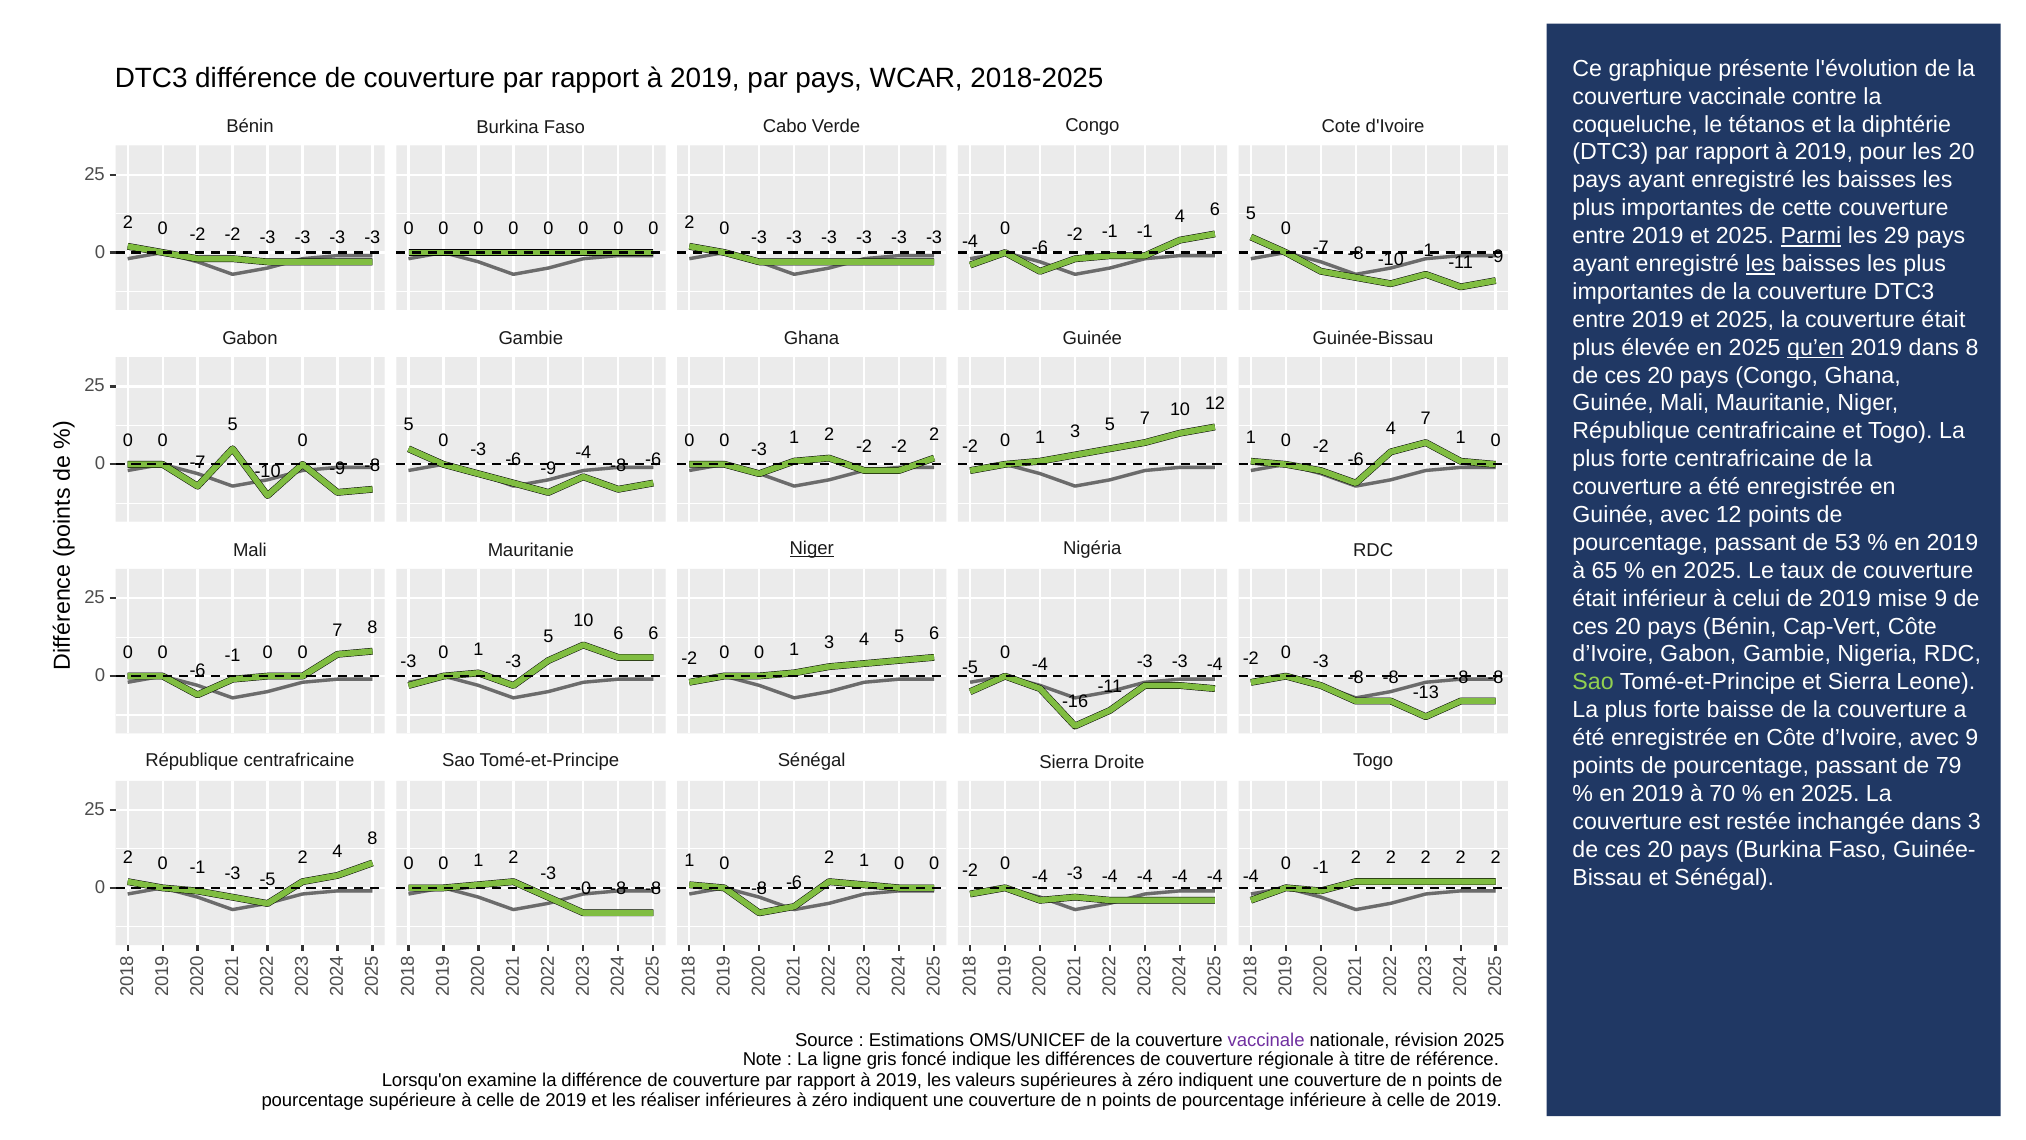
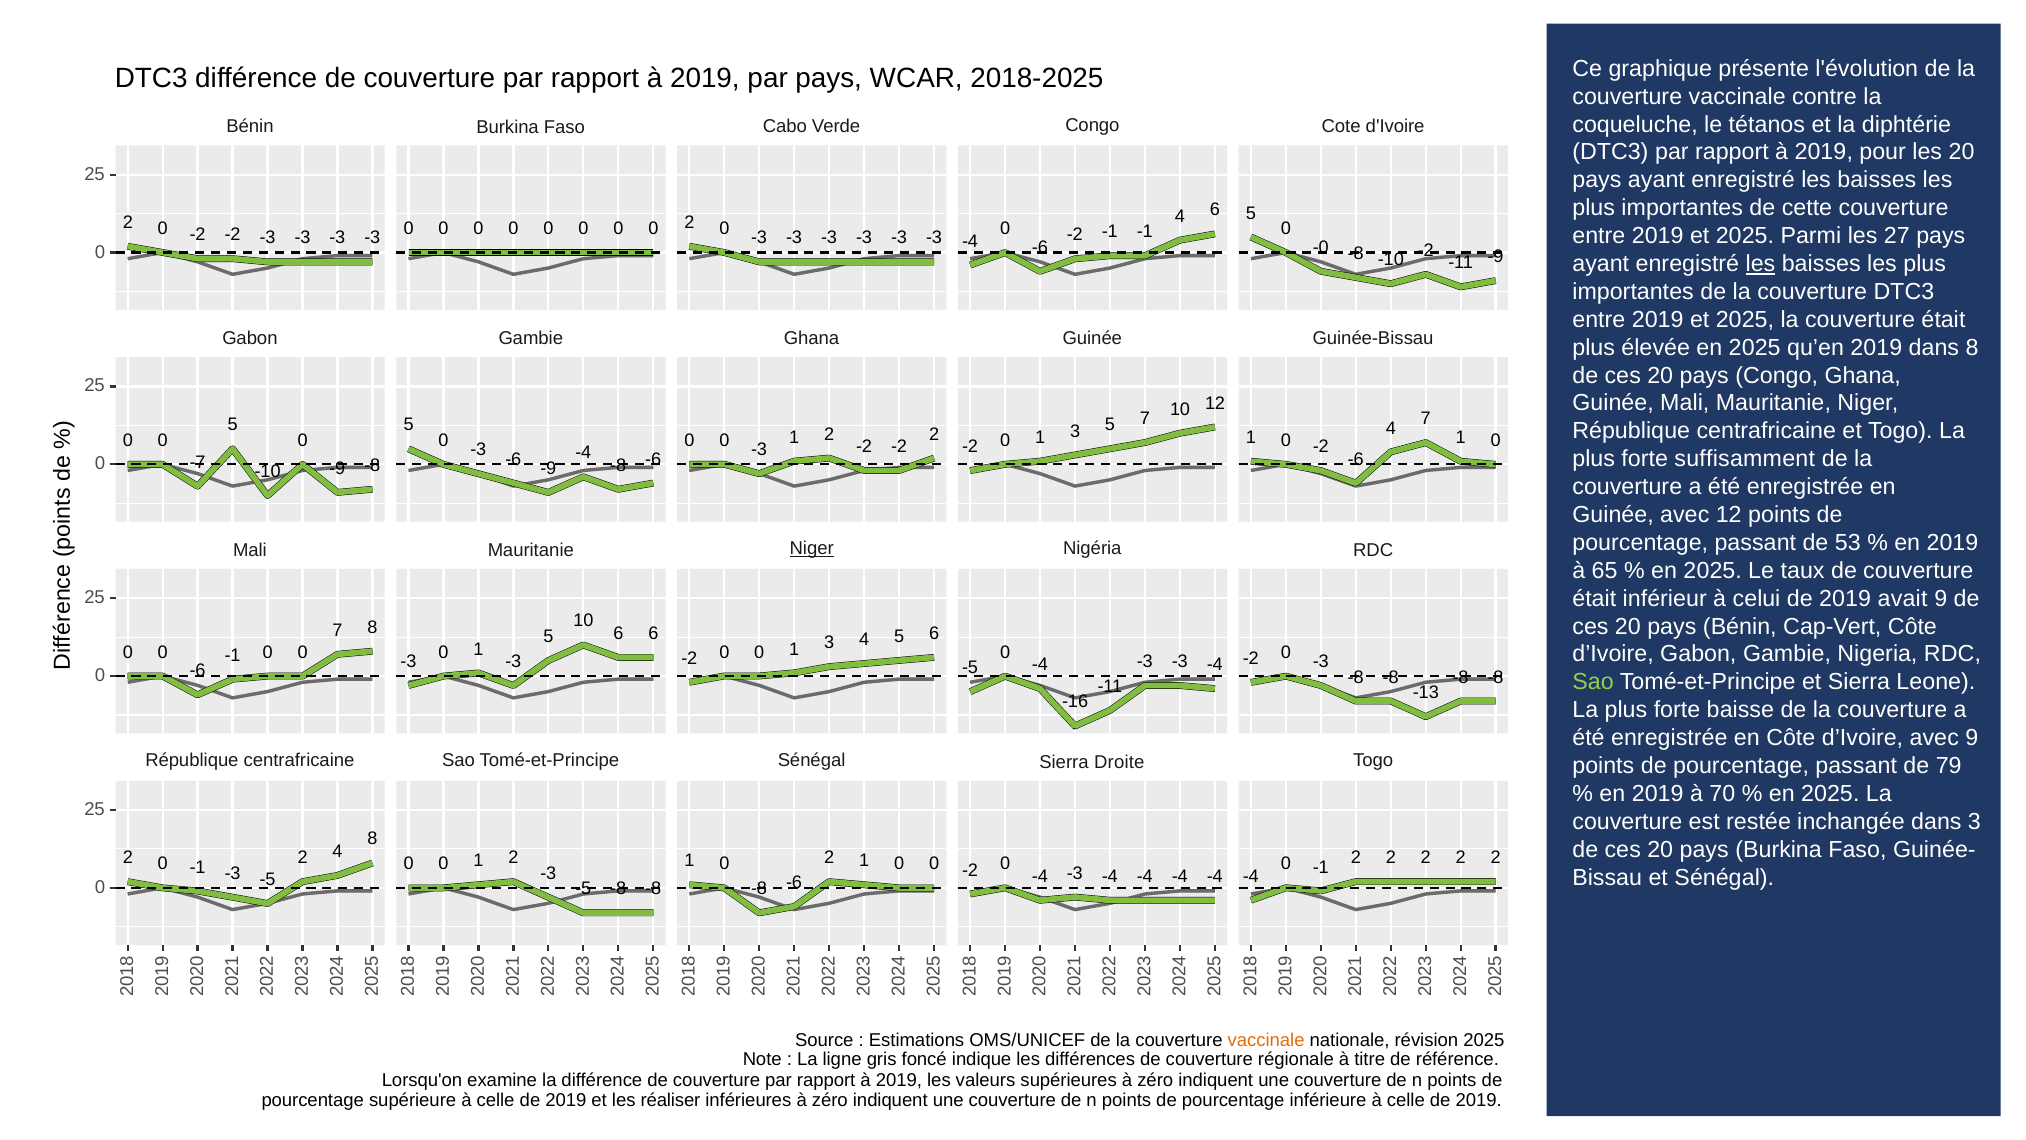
Parmi underline: present -> none (1811, 236)
29: 29 -> 27 (1897, 236)
-7: -7 -> -0 (1321, 247)
-10 -1: -1 -> -2 (1426, 251)
qu’en underline: present -> none (1816, 347)
forte centrafricaine: centrafricaine -> suffisamment (1745, 459)
mise: mise -> avait (1903, 598)
-0: -0 -> -5 (583, 889)
vaccinale colour: purple -> orange (1266, 1040)
